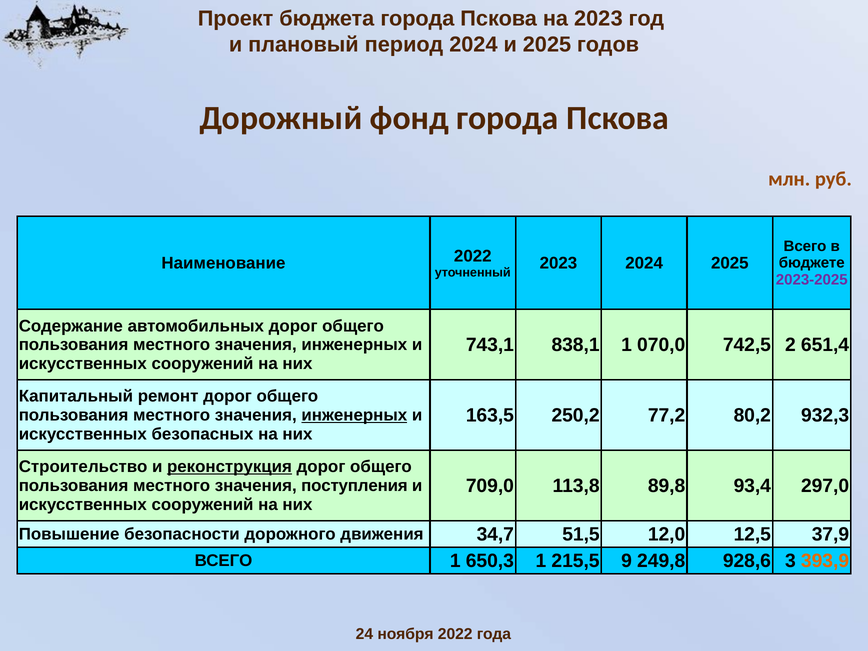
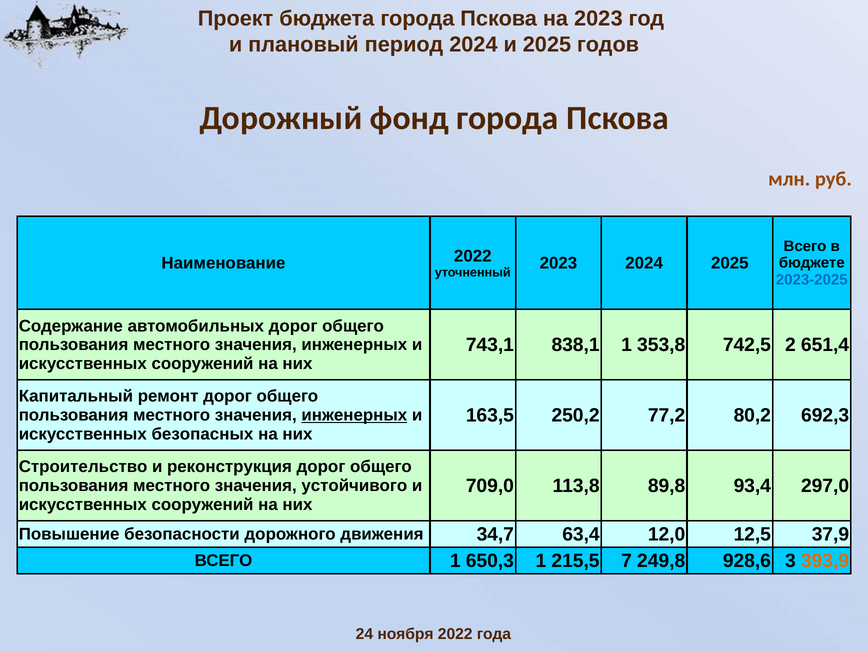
2023-2025 colour: purple -> blue (812, 280)
070,0: 070,0 -> 353,8 (661, 345)
932,3: 932,3 -> 692,3 (825, 415)
реконструкция underline: present -> none (229, 467)
поступления: поступления -> устойчивого (354, 486)
51,5: 51,5 -> 63,4 (581, 534)
9: 9 -> 7 (627, 561)
